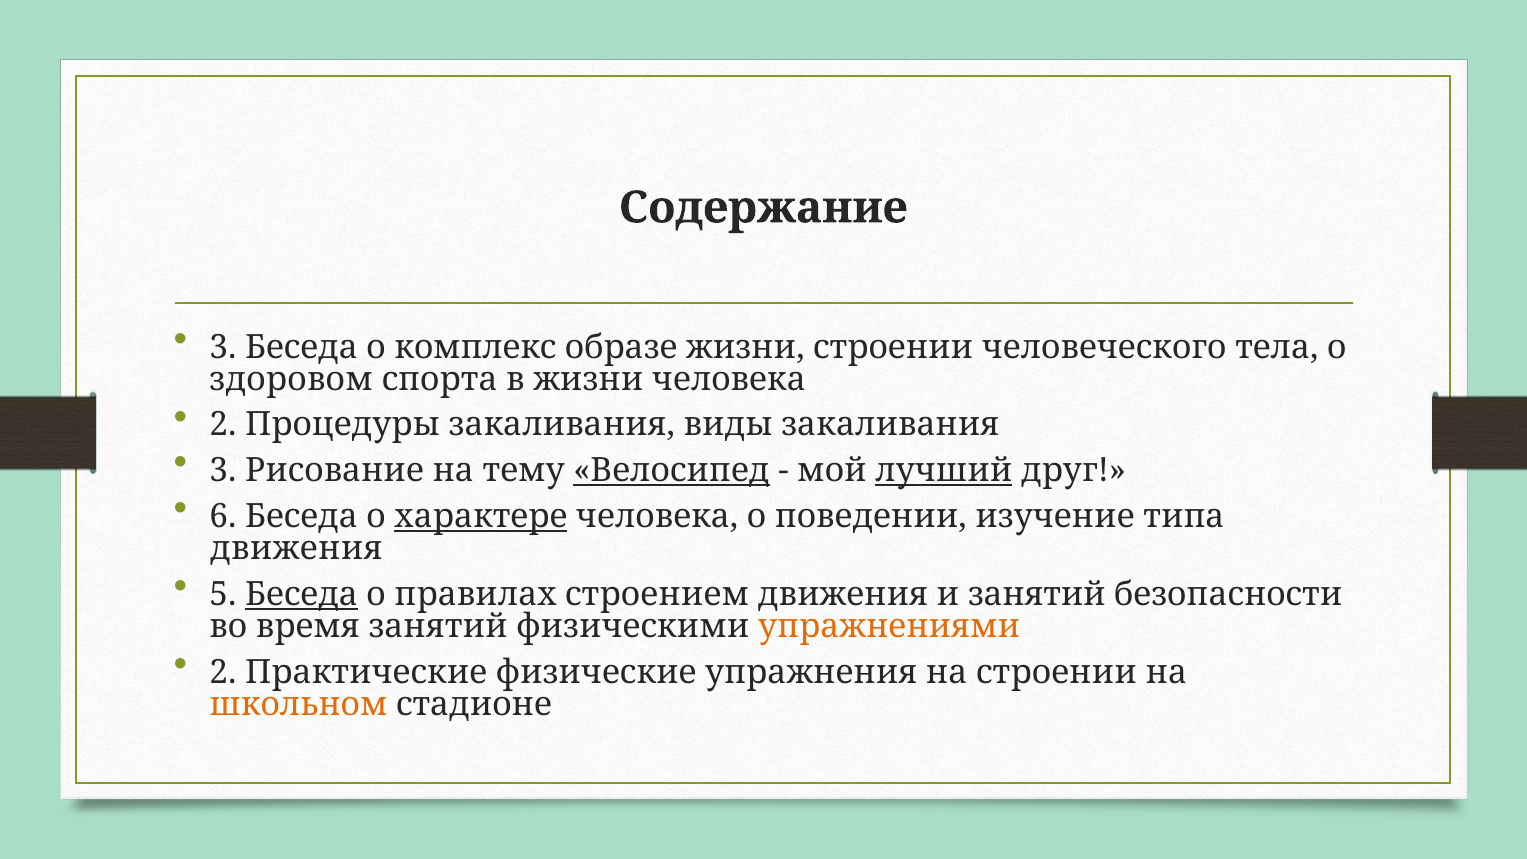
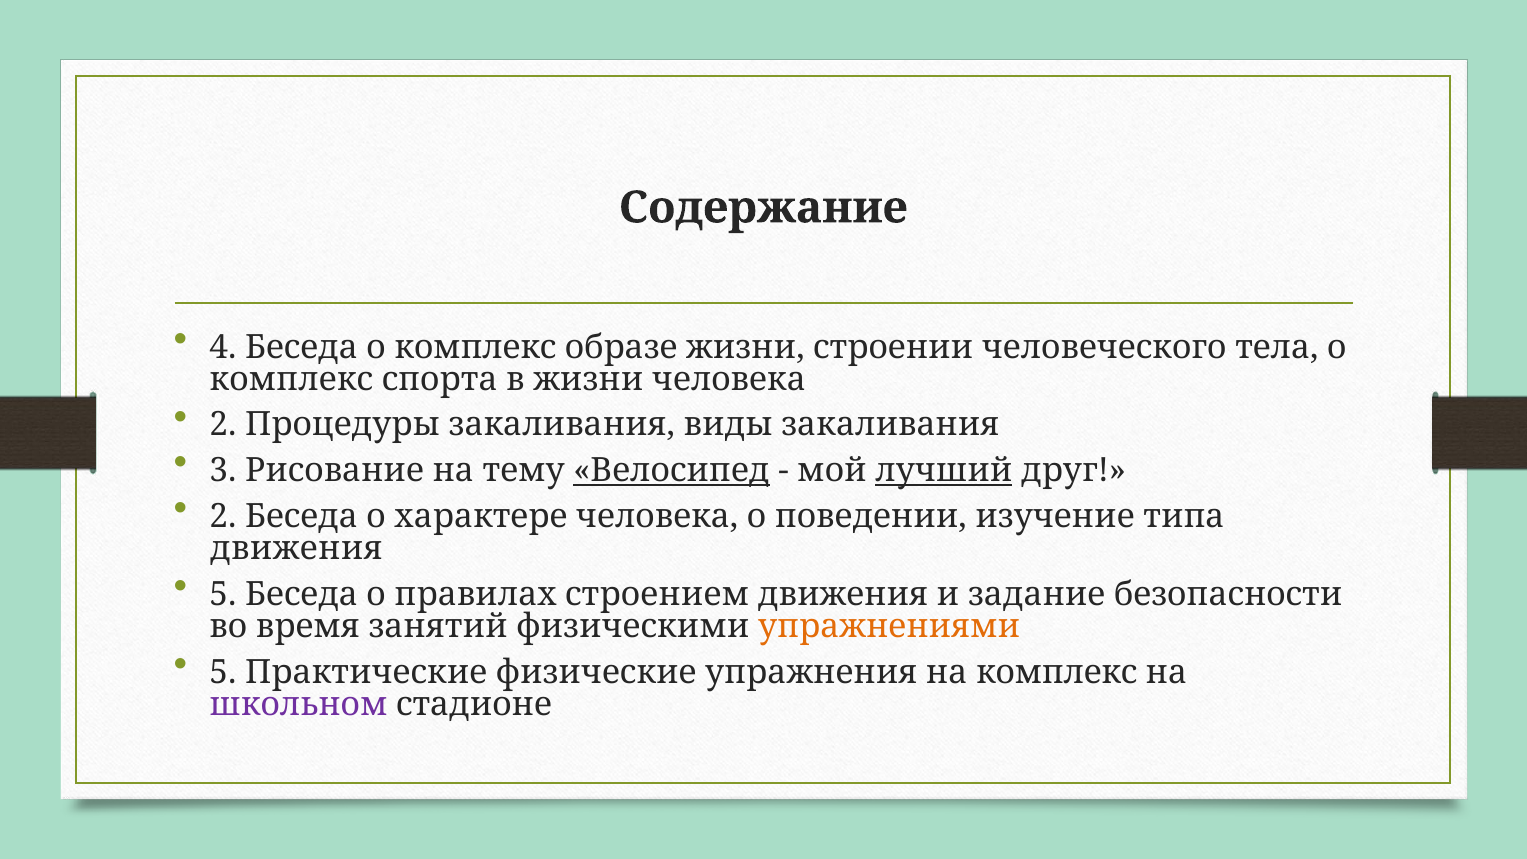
3: 3 -> 4 (223, 347)
здоровом: здоровом -> комплекс (291, 379)
6: 6 -> 2 (223, 516)
характере underline: present -> none (481, 516)
Беседа underline: present -> none (302, 594)
и занятий: занятий -> задание (1037, 594)
2: 2 -> 5 (223, 672)
на строении: строении -> комплекс (1057, 672)
школьном colour: orange -> purple (299, 704)
